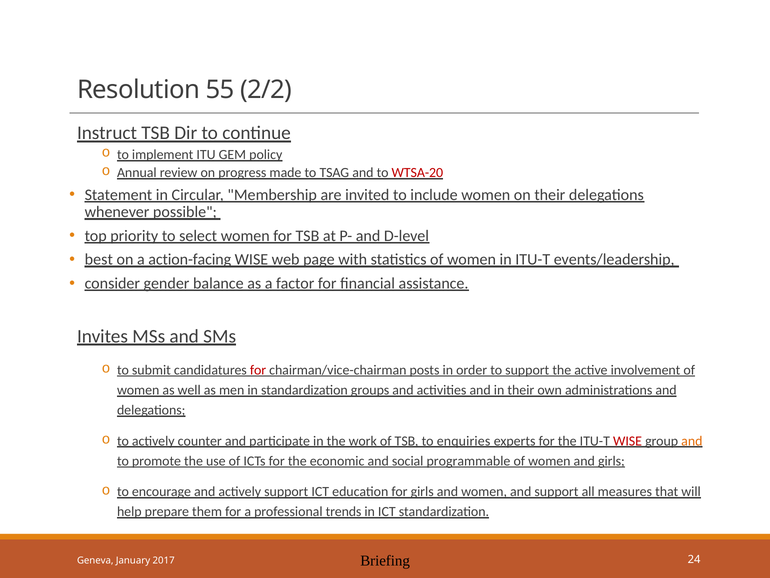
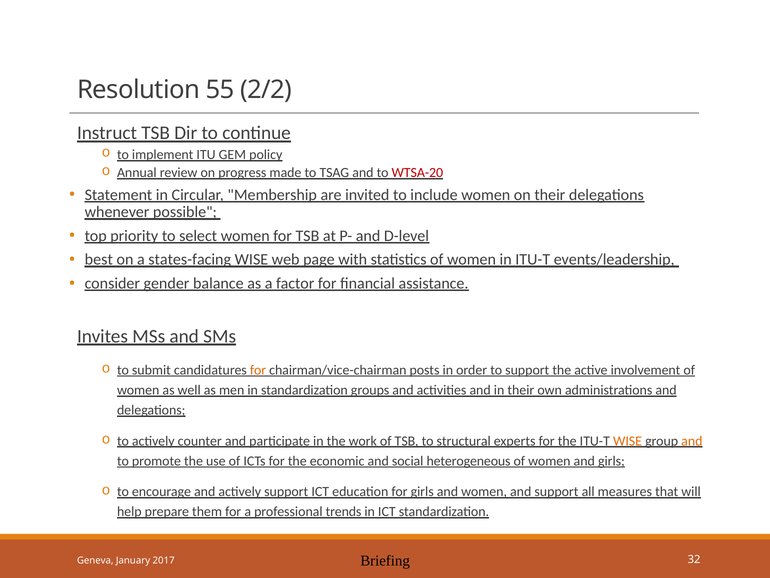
action-facing: action-facing -> states-facing (190, 259)
for colour: red -> orange (258, 370)
enquiries: enquiries -> structural (464, 441)
WISE colour: red -> orange (628, 441)
programmable: programmable -> heterogeneous (469, 461)
24: 24 -> 32 (694, 559)
